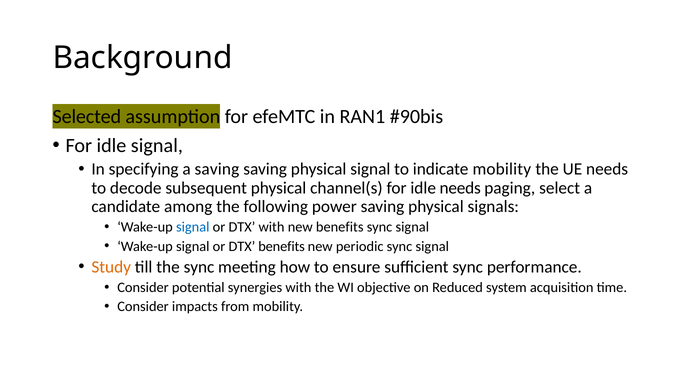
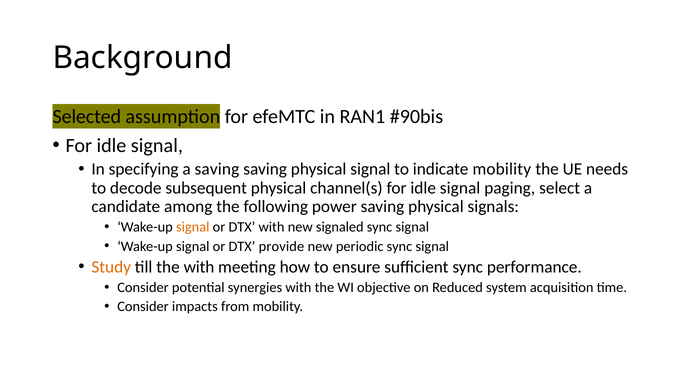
channel(s for idle needs: needs -> signal (460, 188)
signal colour: blue -> orange (193, 227)
new benefits: benefits -> signaled (340, 227)
DTX benefits: benefits -> provide (281, 246)
the sync: sync -> with (199, 267)
